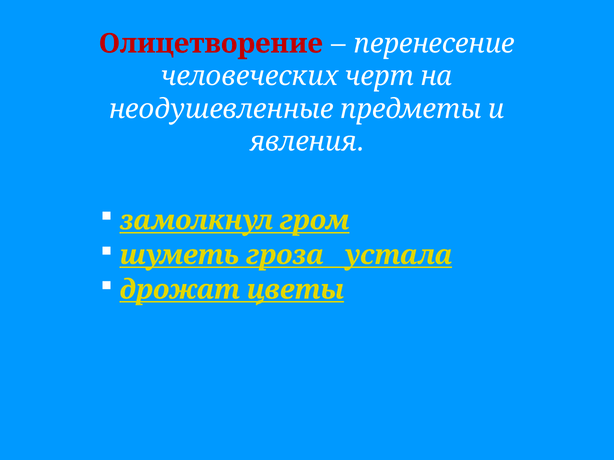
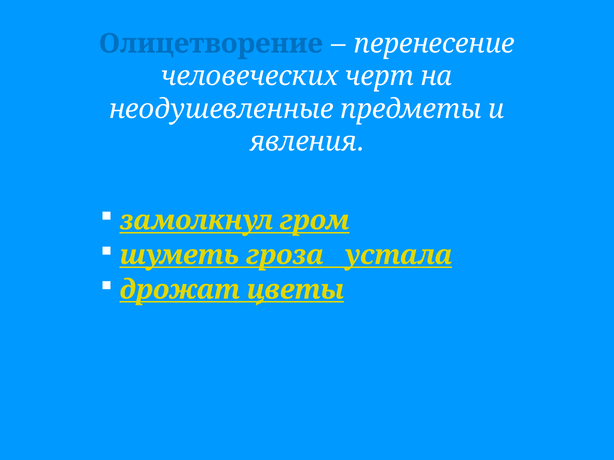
Олицетворение colour: red -> blue (211, 44)
